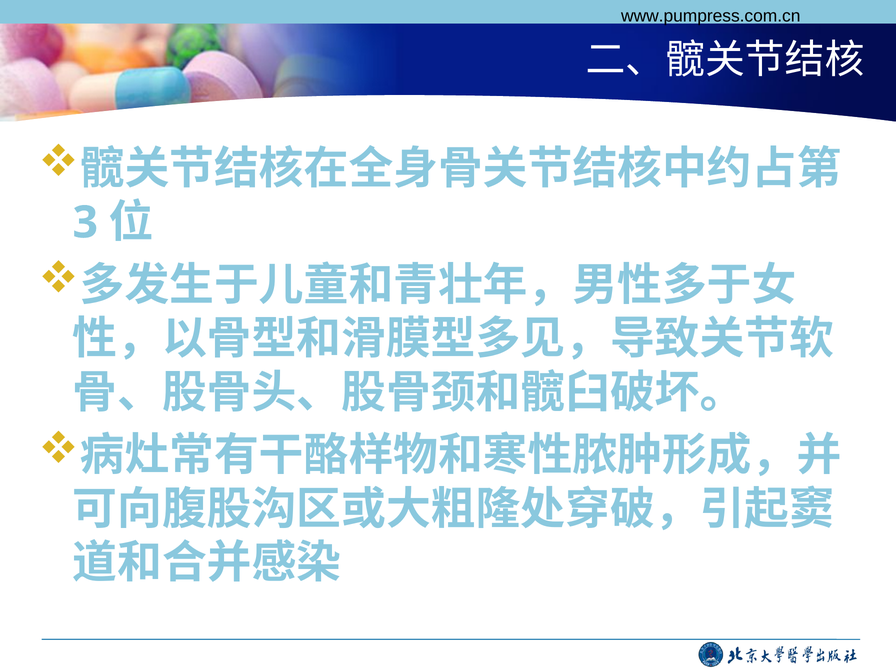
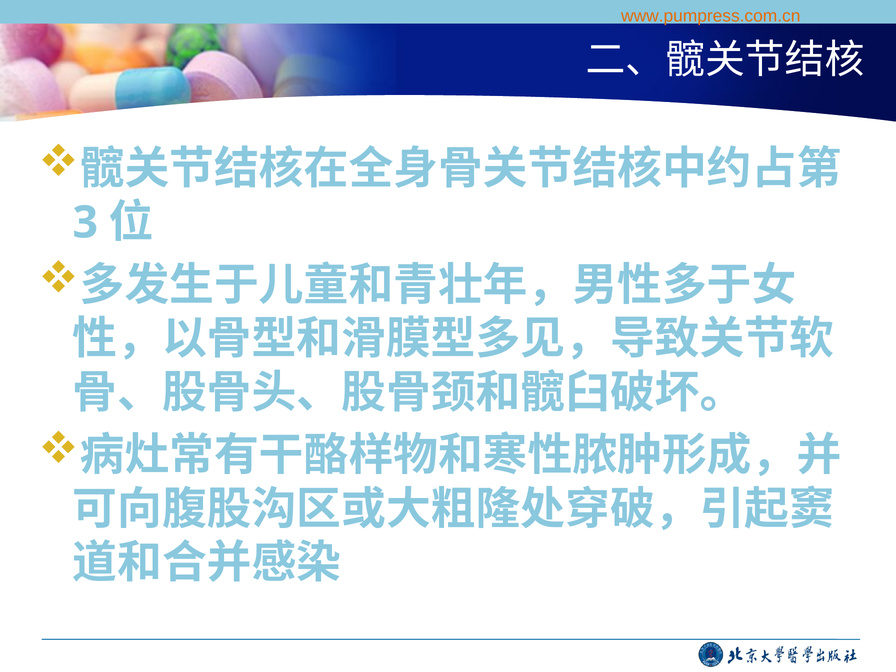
www.pumpress.com.cn colour: black -> orange (711, 16)
